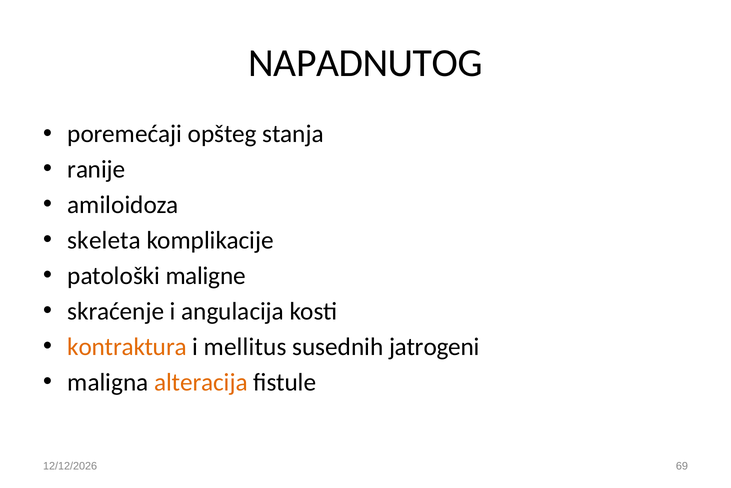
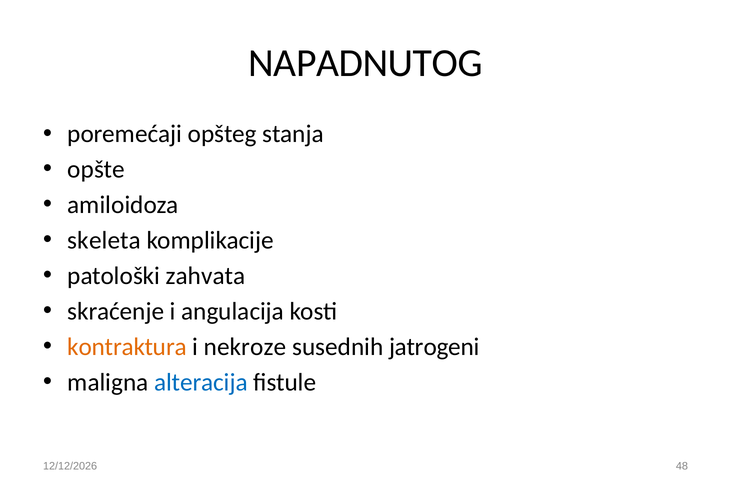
ranije: ranije -> opšte (96, 169)
maligne: maligne -> zahvata (205, 276)
mellitus: mellitus -> nekroze (245, 346)
alteracija colour: orange -> blue (201, 382)
69: 69 -> 48 (682, 465)
